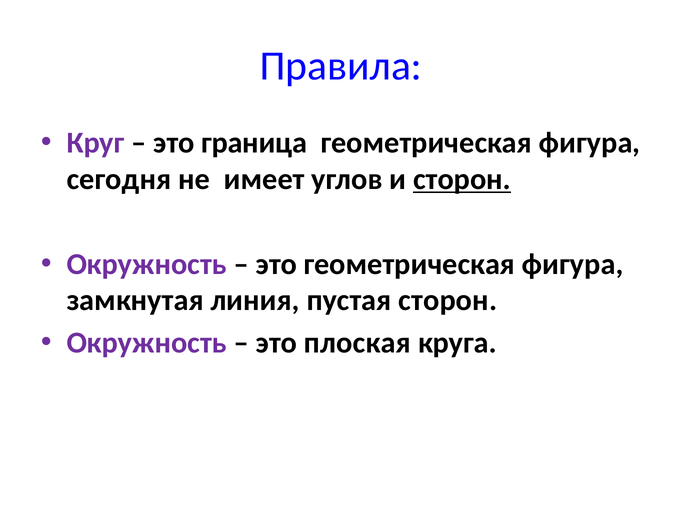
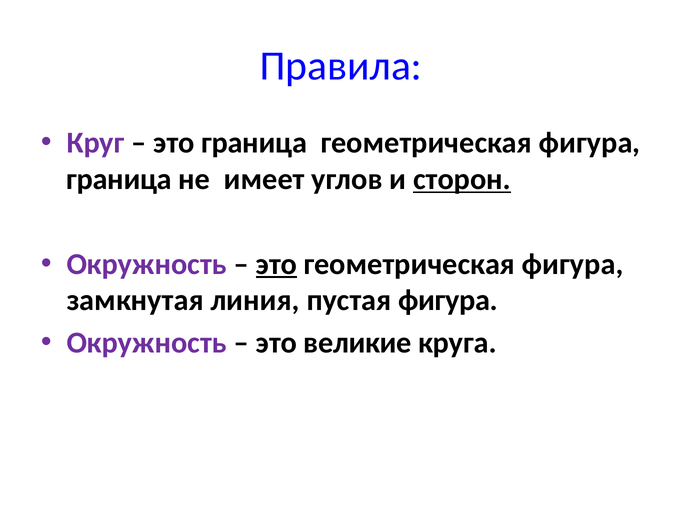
сегодня: сегодня -> граница (119, 179)
это underline: none -> present (276, 264)
пустая сторон: сторон -> фигура (448, 301)
плоская: плоская -> великие (358, 343)
